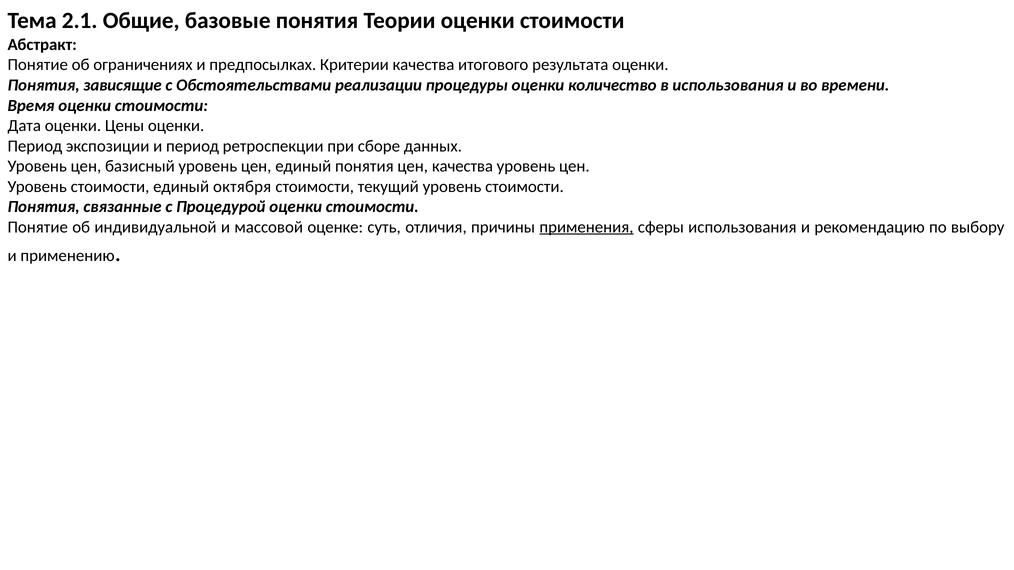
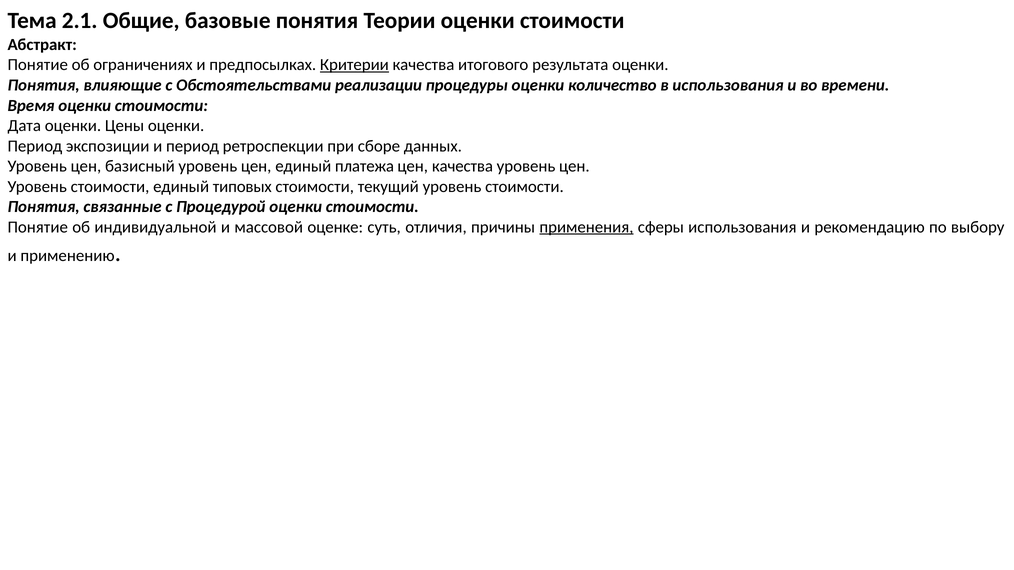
Критерии underline: none -> present (354, 65)
зависящие: зависящие -> влияющие (122, 85)
единый понятия: понятия -> платежа (364, 166)
октября: октября -> типовых (242, 187)
